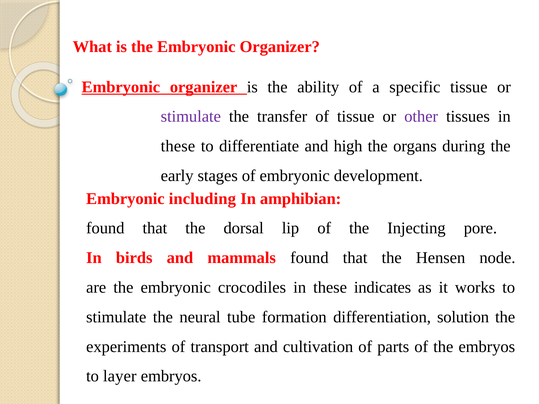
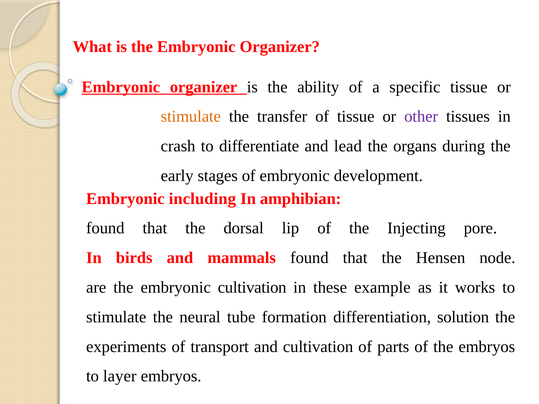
stimulate colour: purple -> orange (191, 117)
these: these -> crash (178, 146)
high: high -> lead (348, 146)
embryonic crocodiles: crocodiles -> cultivation (252, 288)
indicates: indicates -> example (382, 288)
